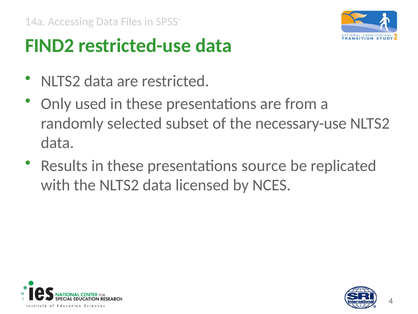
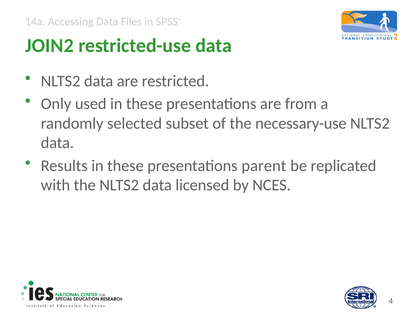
FIND2: FIND2 -> JOIN2 (49, 45)
source: source -> parent (264, 165)
